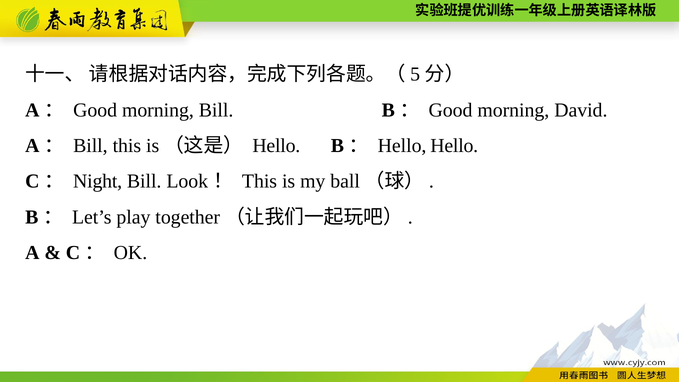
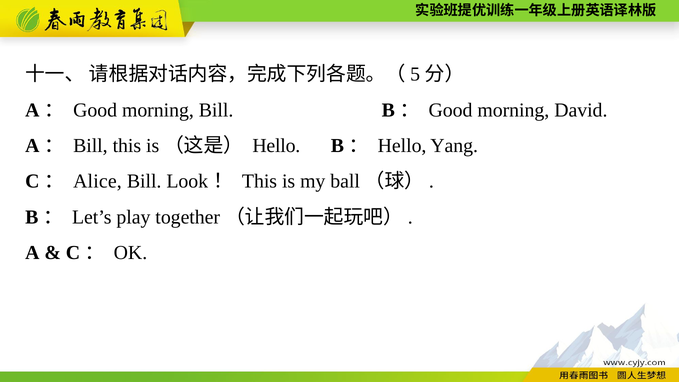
Hello Hello: Hello -> Yang (454, 146)
Night: Night -> Alice (97, 181)
